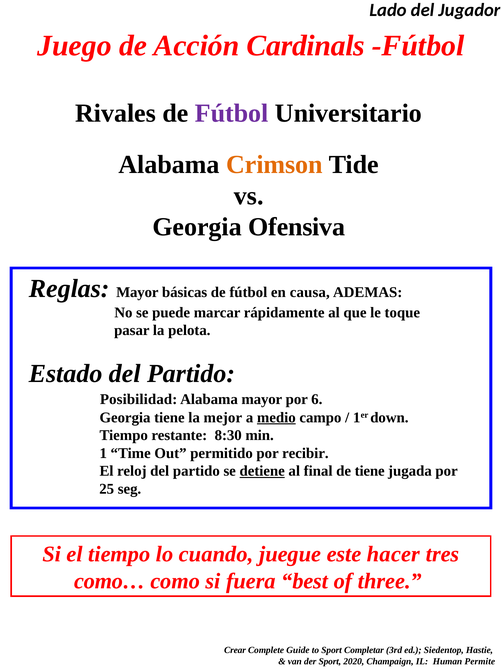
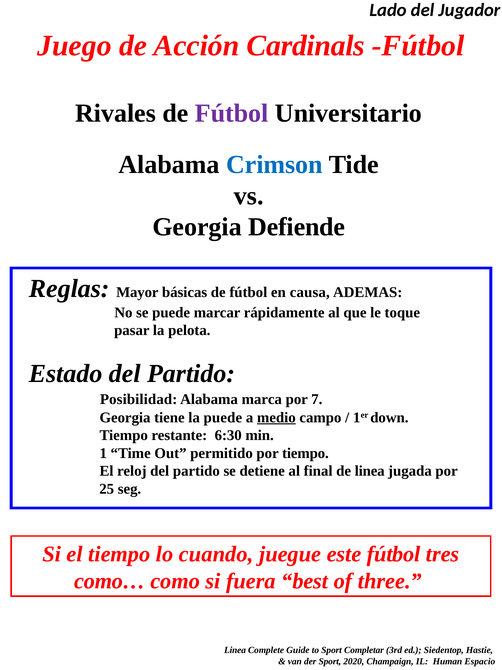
Crimson colour: orange -> blue (274, 164)
Ofensiva: Ofensiva -> Defiende (297, 227)
Alabama mayor: mayor -> marca (262, 399)
6: 6 -> 7 (317, 399)
la mejor: mejor -> puede (223, 417)
8:30: 8:30 -> 6:30 (228, 435)
por recibir: recibir -> tiempo (305, 453)
detiene underline: present -> none (262, 471)
de tiene: tiene -> linea (370, 471)
este hacer: hacer -> fútbol (394, 554)
Crear: Crear -> Linea (235, 650)
Permite: Permite -> Espacio (480, 661)
